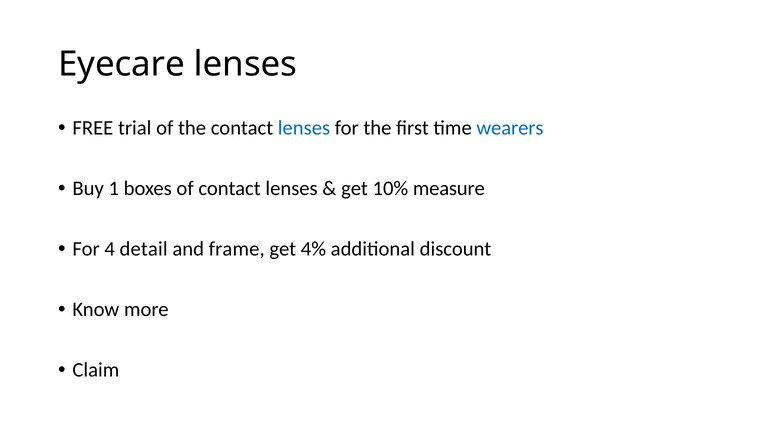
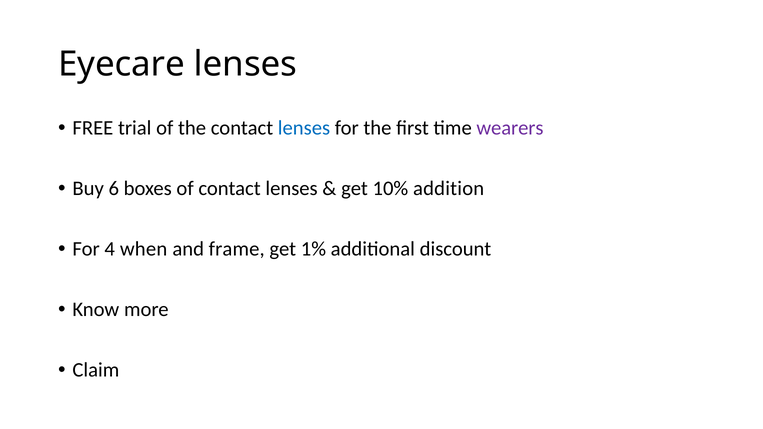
wearers colour: blue -> purple (510, 128)
1: 1 -> 6 (114, 189)
measure: measure -> addition (449, 189)
detail: detail -> when (144, 249)
4%: 4% -> 1% (313, 249)
